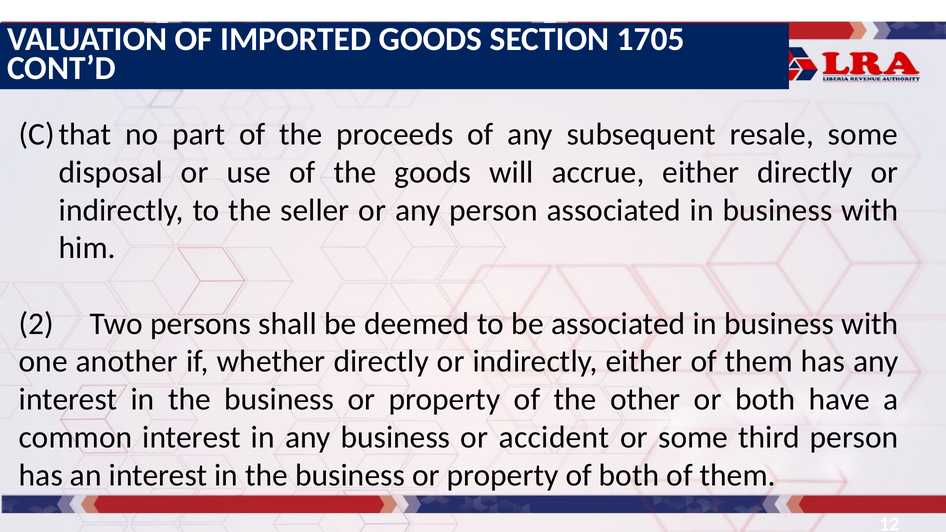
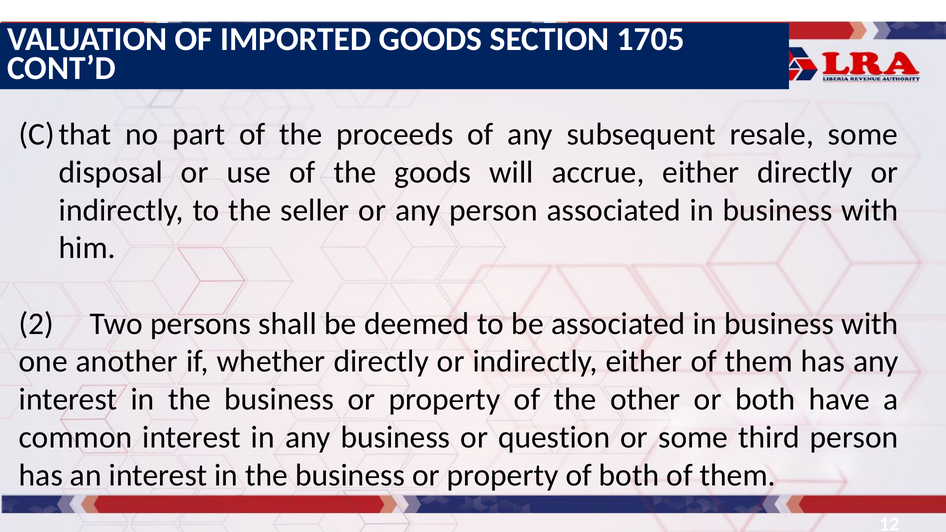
accident: accident -> question (554, 437)
